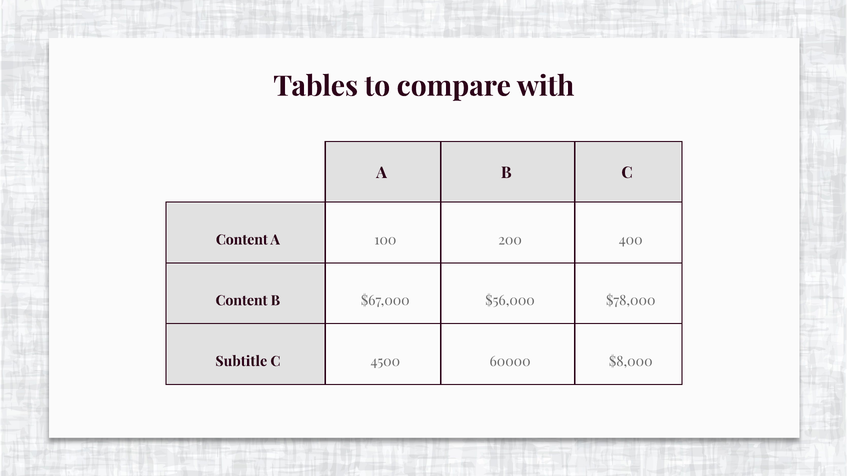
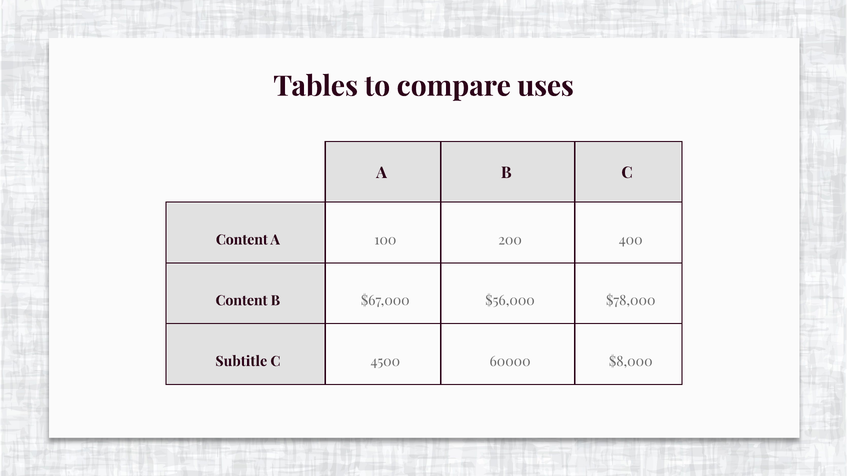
with: with -> uses (546, 86)
